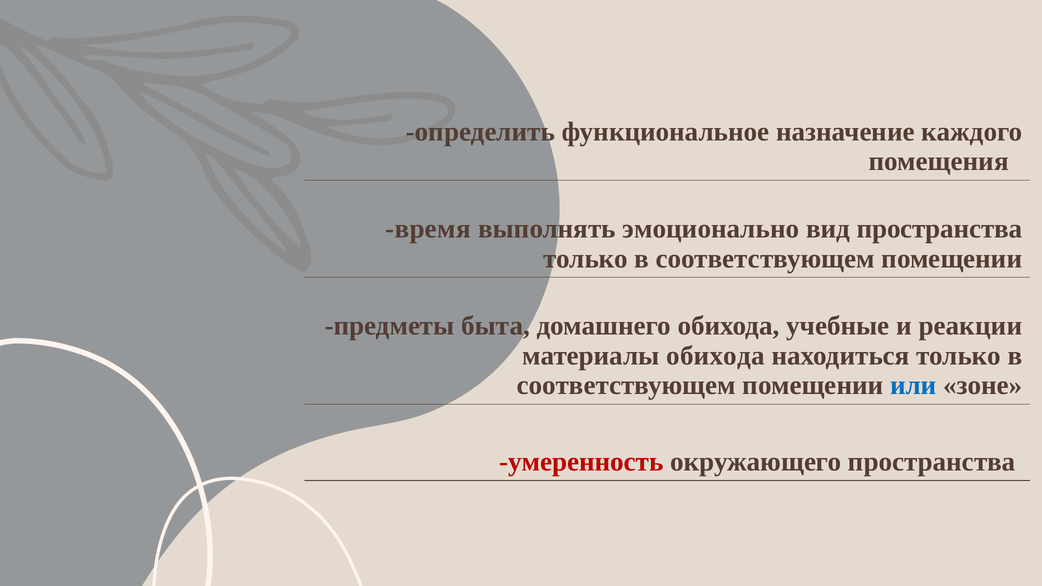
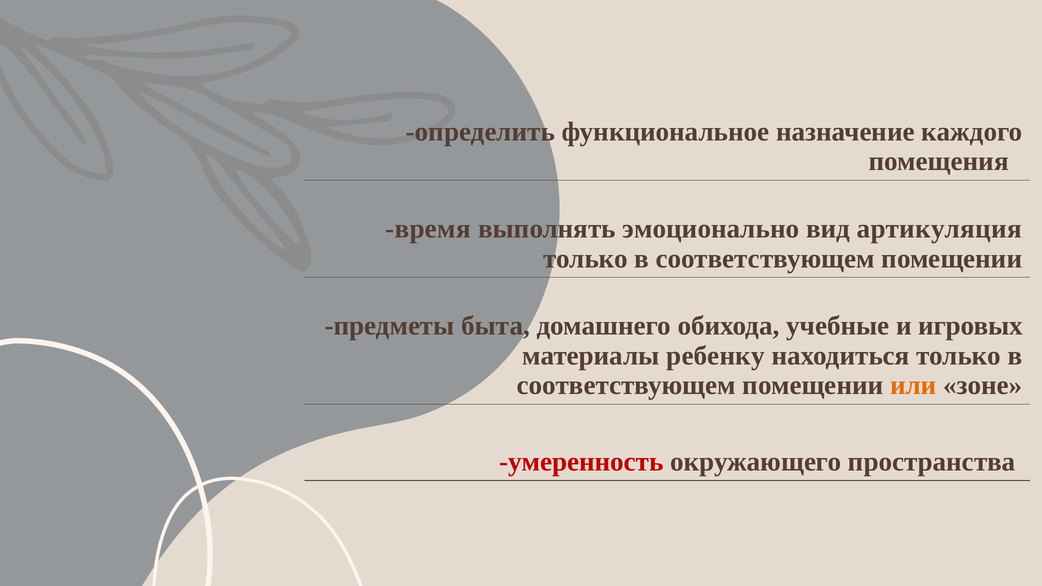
вид пространства: пространства -> артикуляция (939, 229)
реакции: реакции -> игровых (971, 326)
материалы обихода: обихода -> ребенку (716, 356)
или colour: blue -> orange (913, 386)
